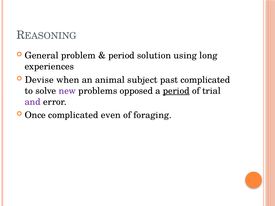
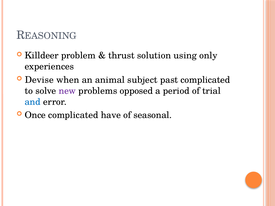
General: General -> Killdeer (42, 56)
period: period -> thrust (121, 56)
long: long -> only (208, 56)
period underline: present -> none (176, 91)
and colour: purple -> blue (33, 102)
even: even -> have (111, 115)
foraging: foraging -> seasonal (153, 115)
